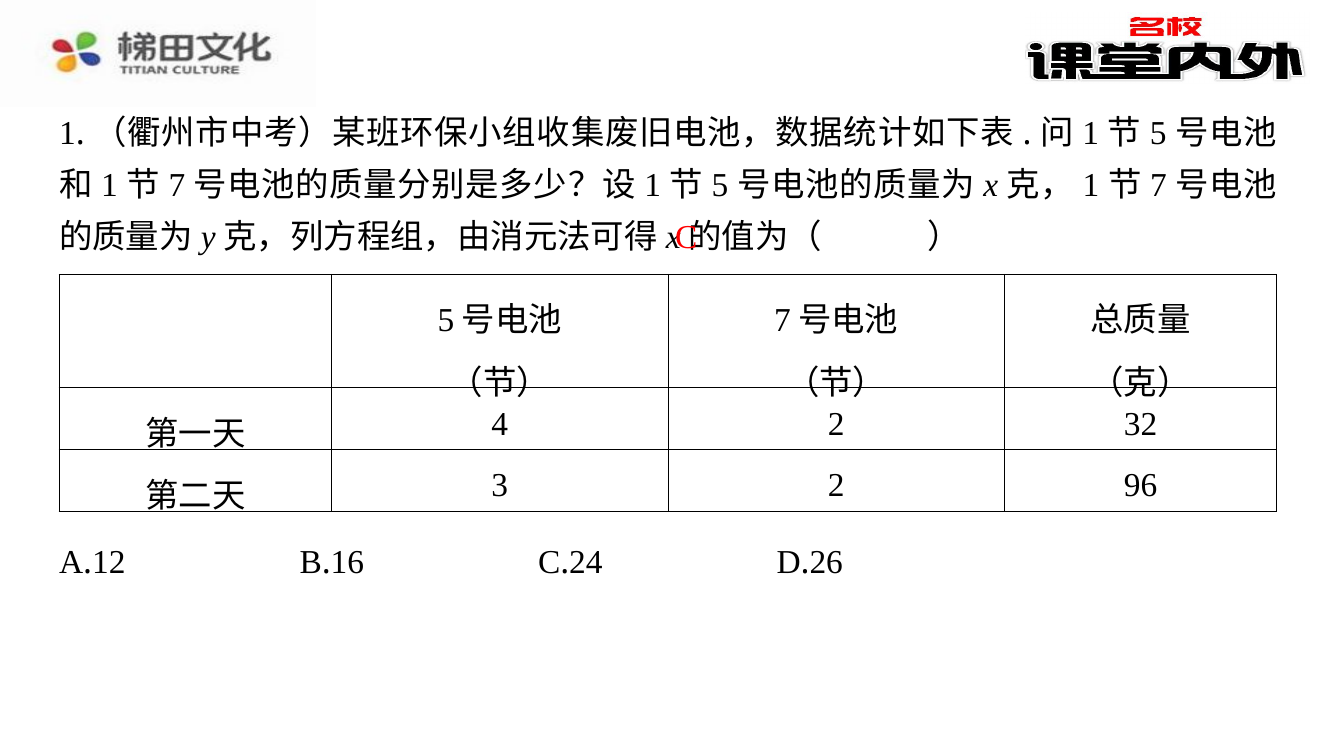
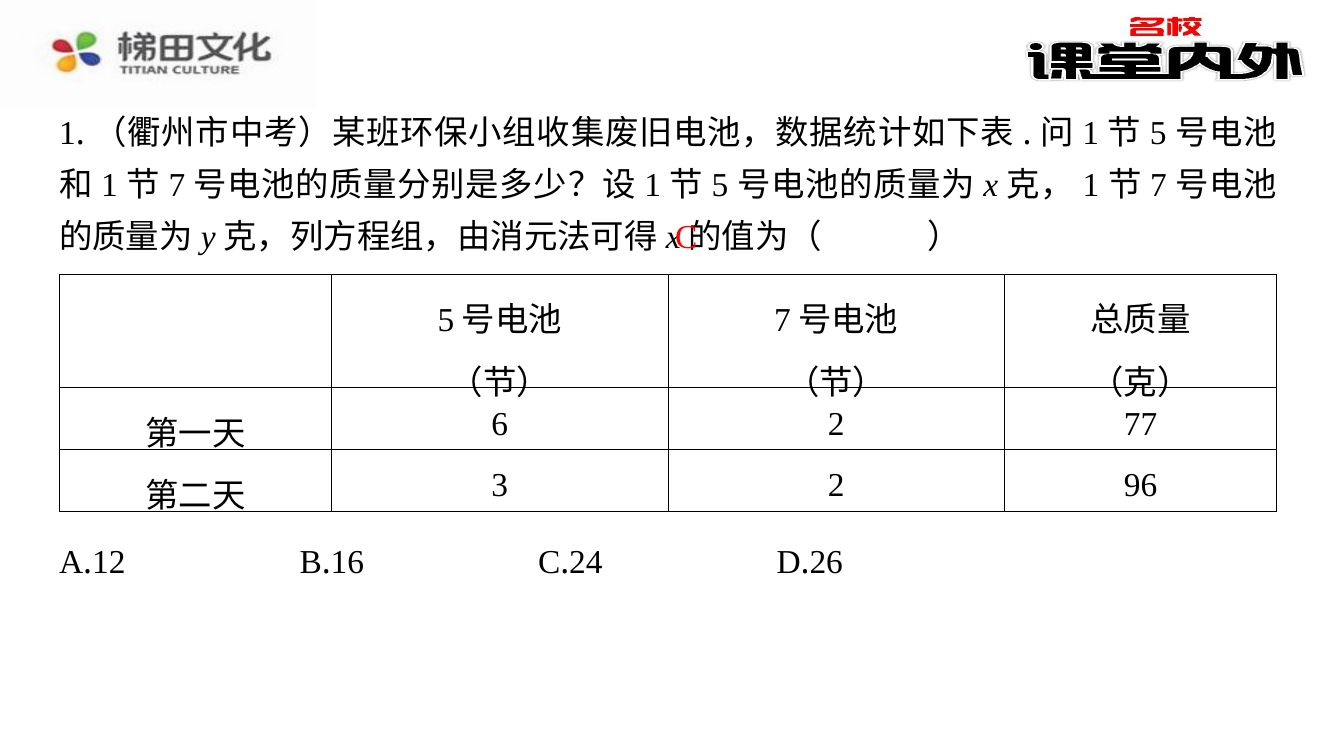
4: 4 -> 6 (500, 424)
32: 32 -> 77 (1141, 424)
